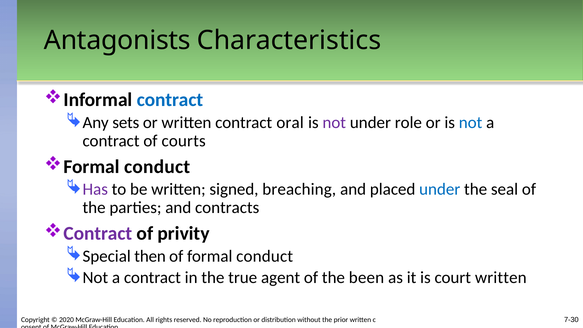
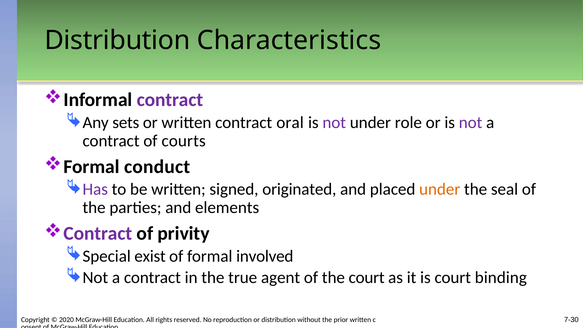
Antagonists: Antagonists -> Distribution (117, 40)
contract colour: blue -> purple (170, 100)
not colour: blue -> purple (471, 123)
breaching: breaching -> originated (299, 189)
under colour: blue -> orange (440, 189)
contracts: contracts -> elements (227, 208)
then: then -> exist (150, 256)
of formal conduct: conduct -> involved (265, 256)
the been: been -> court (367, 277)
court written: written -> binding (501, 277)
